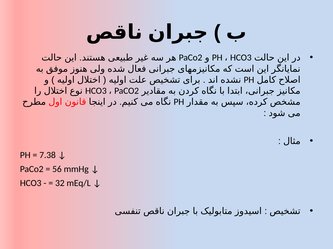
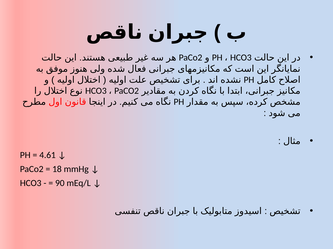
7.38: 7.38 -> 4.61 (48, 156)
56: 56 -> 18 (57, 170)
32: 32 -> 90 (60, 184)
